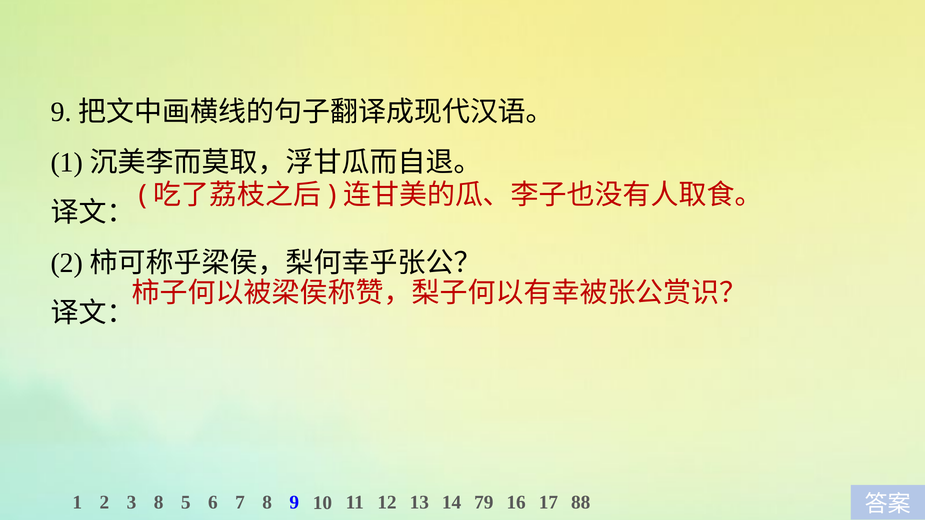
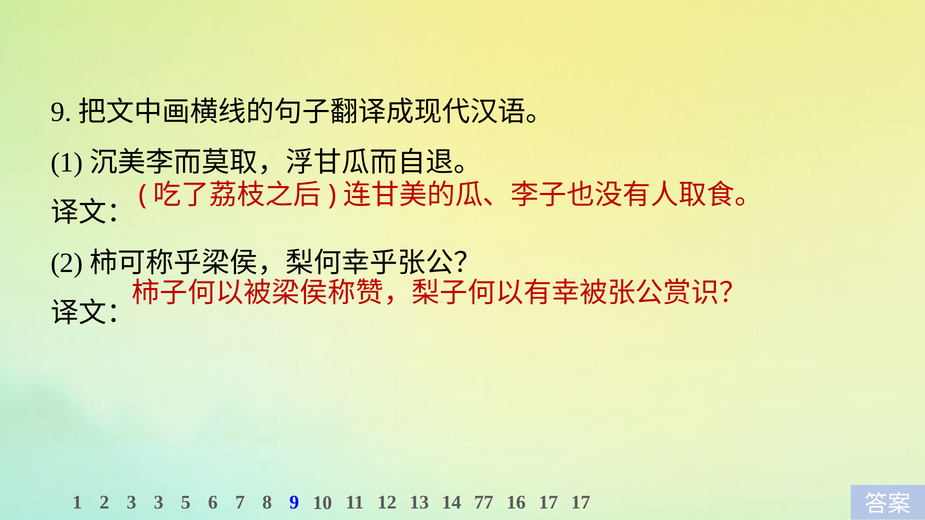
3 8: 8 -> 3 (159, 503)
79: 79 -> 77 (484, 503)
17 88: 88 -> 17 (581, 503)
